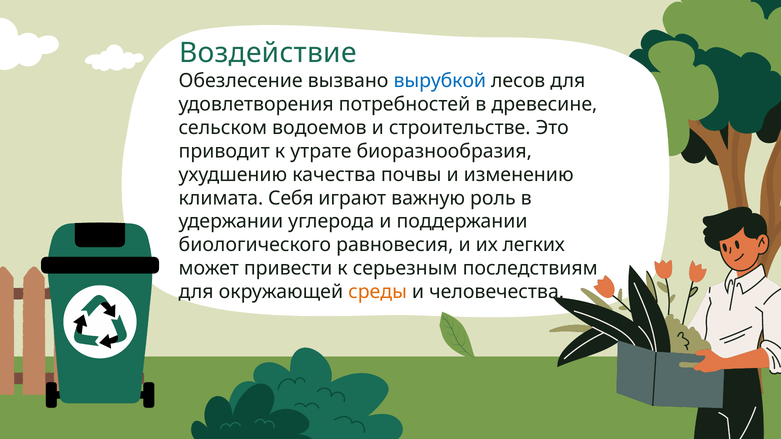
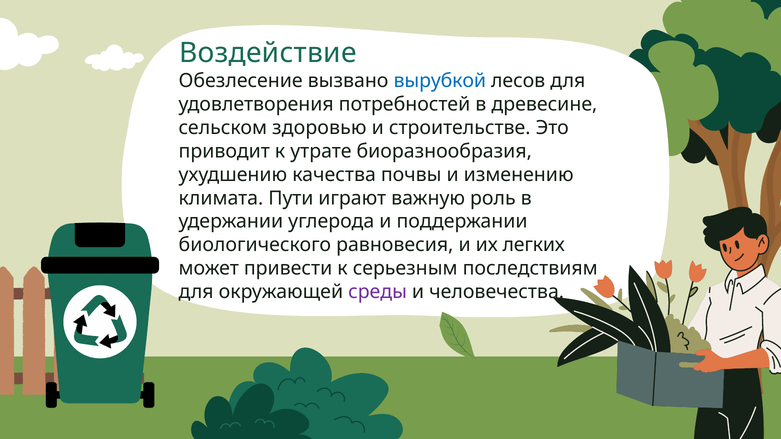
водоемов: водоемов -> здоровью (319, 128)
Себя: Себя -> Пути (291, 198)
среды colour: orange -> purple (378, 292)
